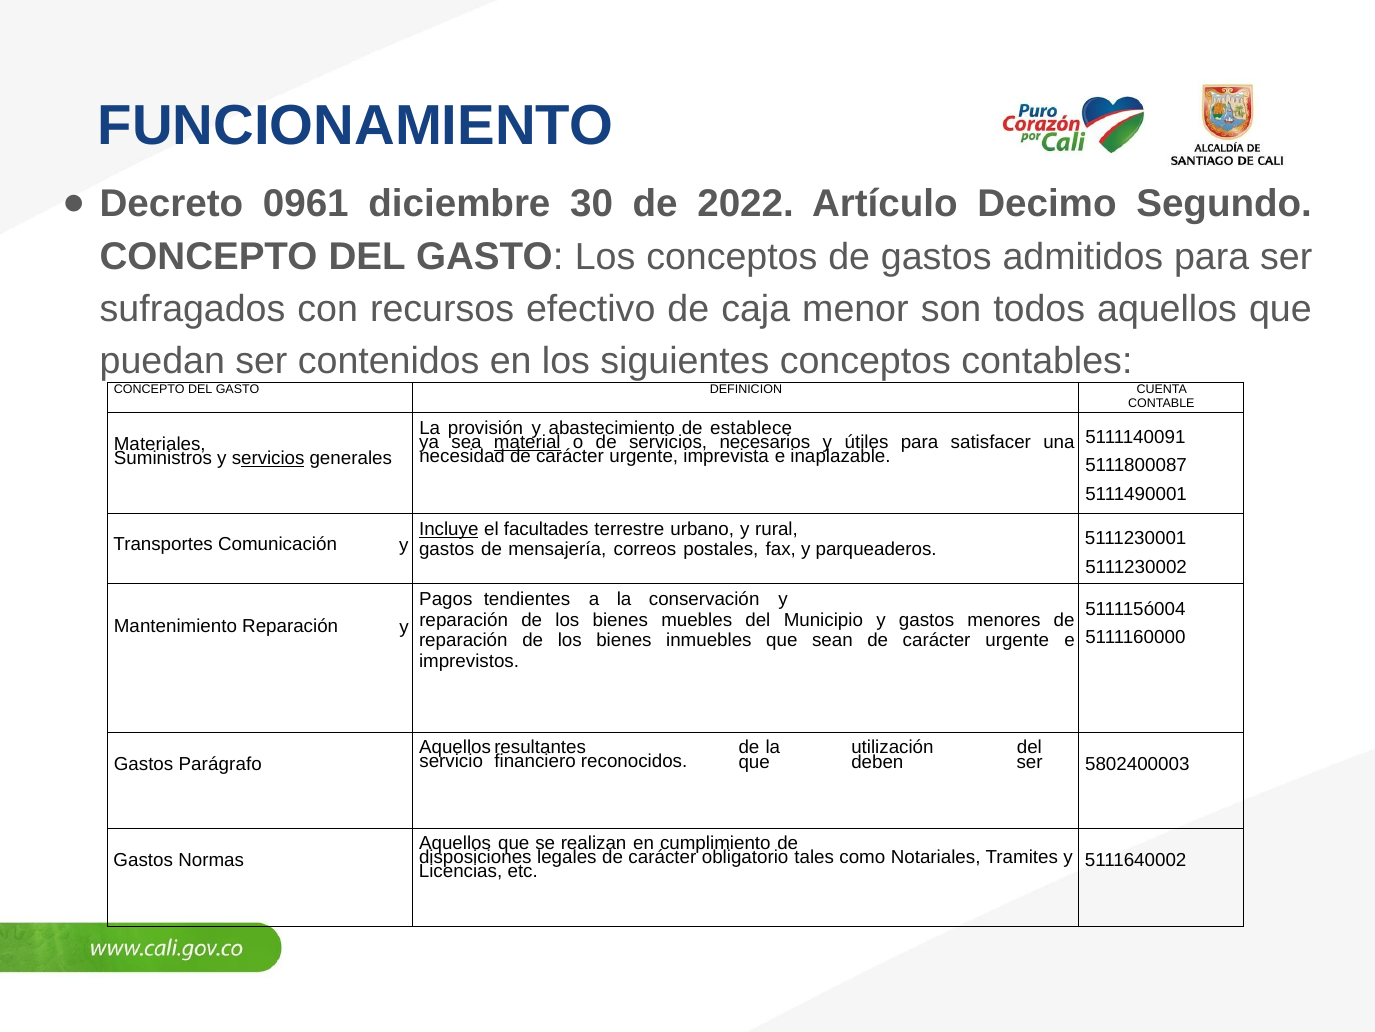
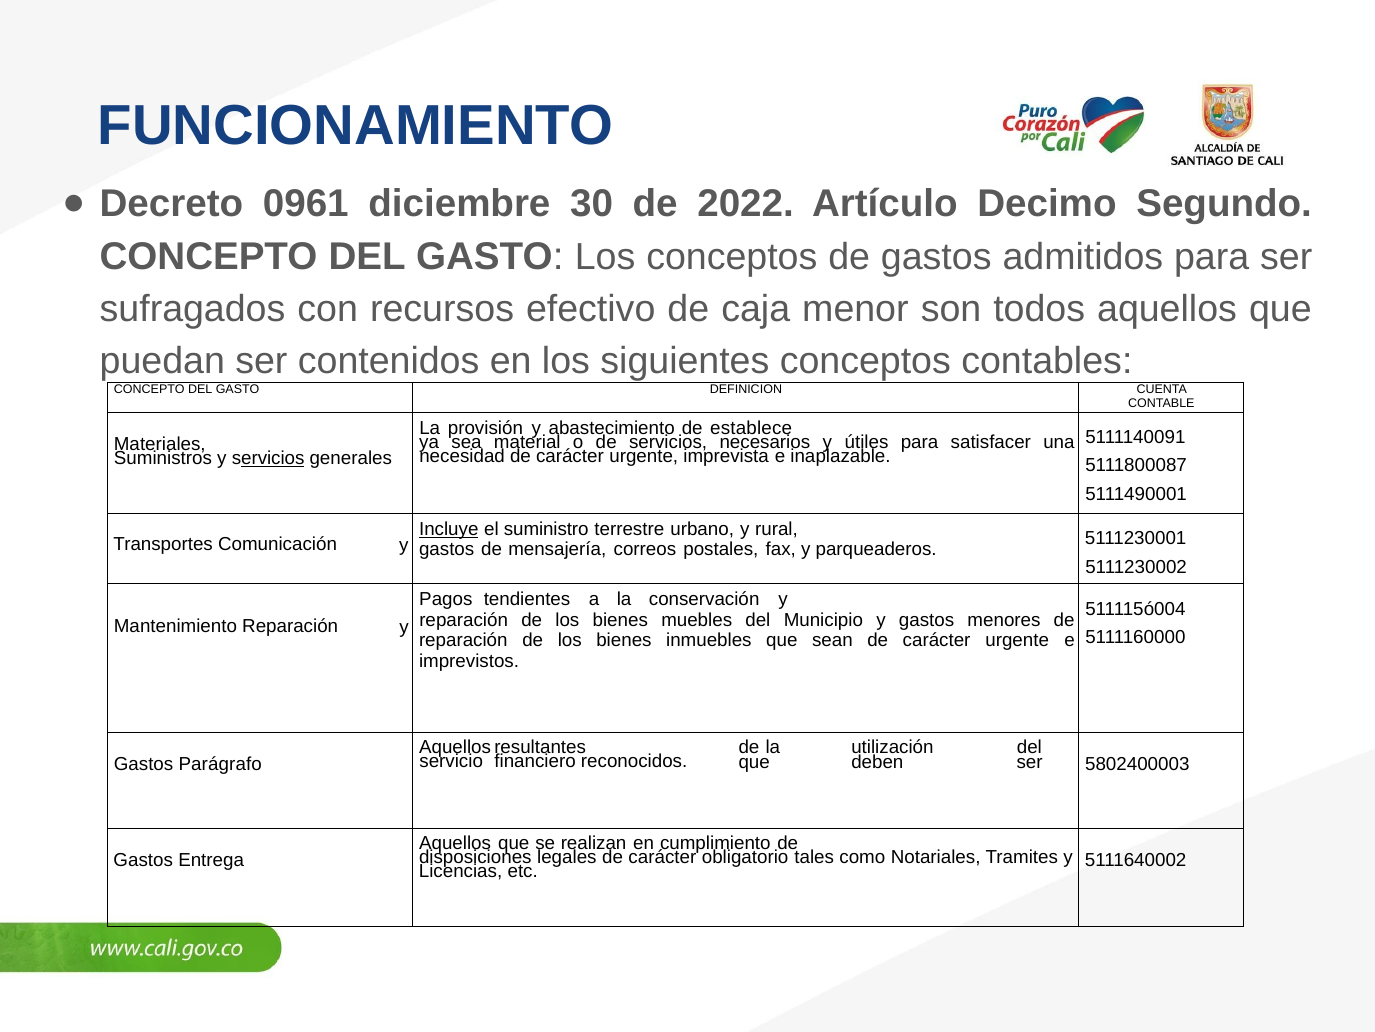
material underline: present -> none (527, 442)
facultades: facultades -> suministro (546, 529)
Normas: Normas -> Entrega (211, 859)
